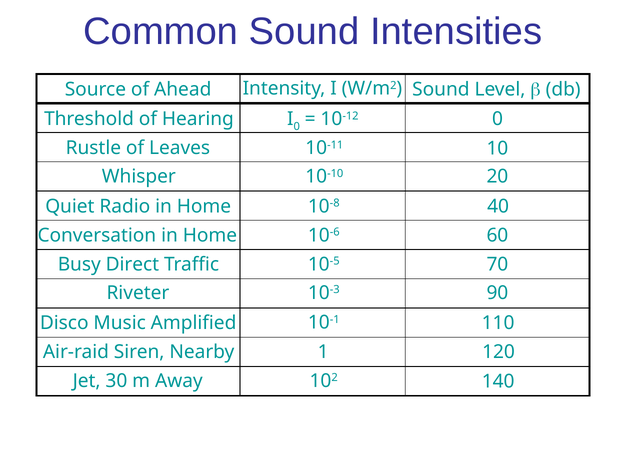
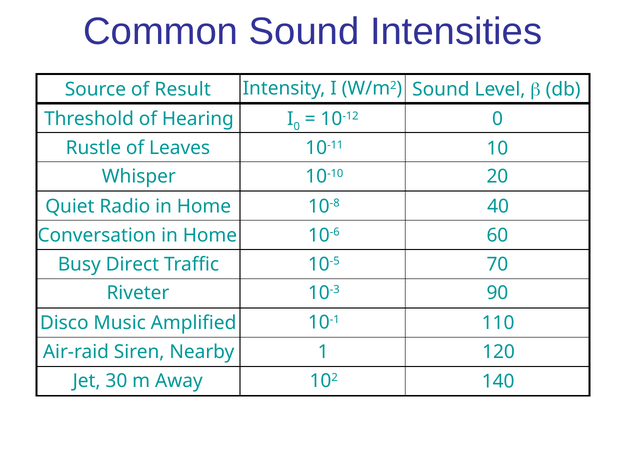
Ahead: Ahead -> Result (183, 89)
